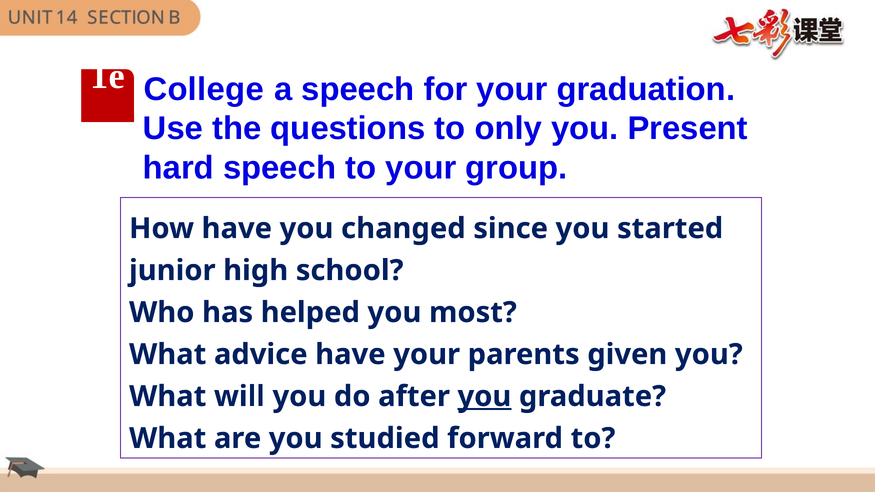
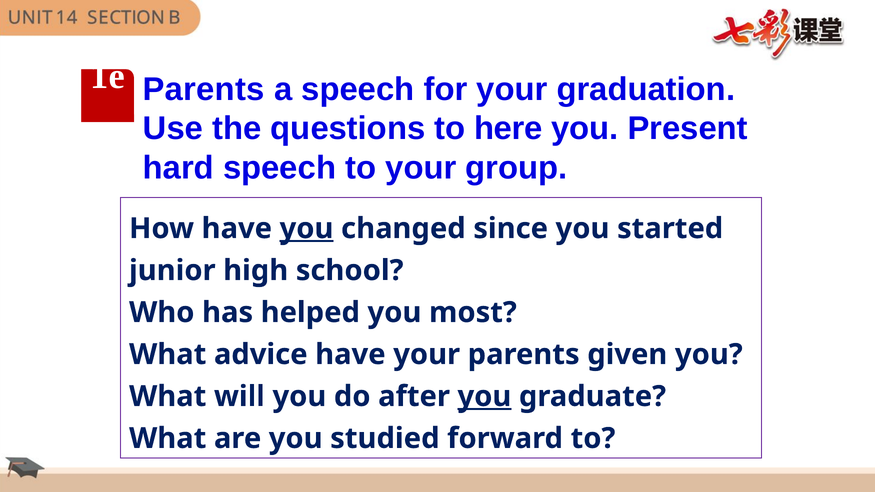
College: College -> Parents (204, 89)
only: only -> here (508, 129)
you underline: none -> present (307, 229)
